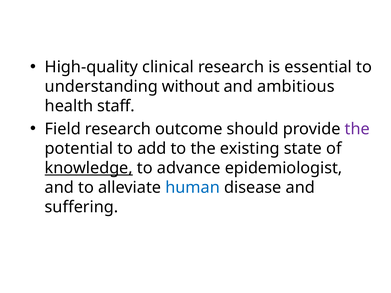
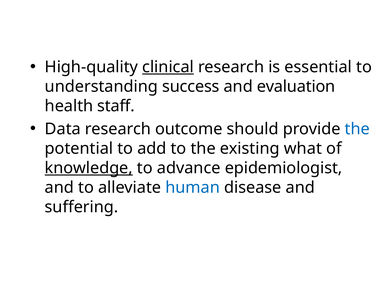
clinical underline: none -> present (168, 67)
without: without -> success (191, 87)
ambitious: ambitious -> evaluation (296, 87)
Field: Field -> Data (63, 129)
the colour: purple -> blue (357, 129)
state: state -> what (303, 149)
